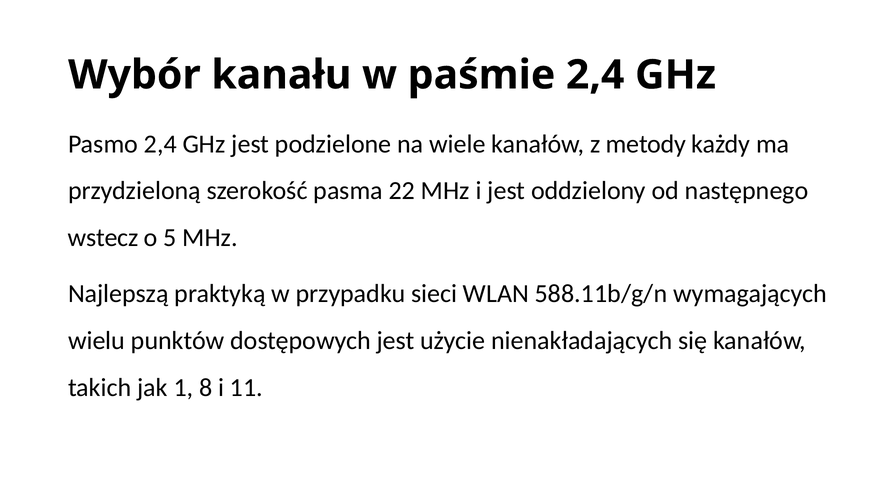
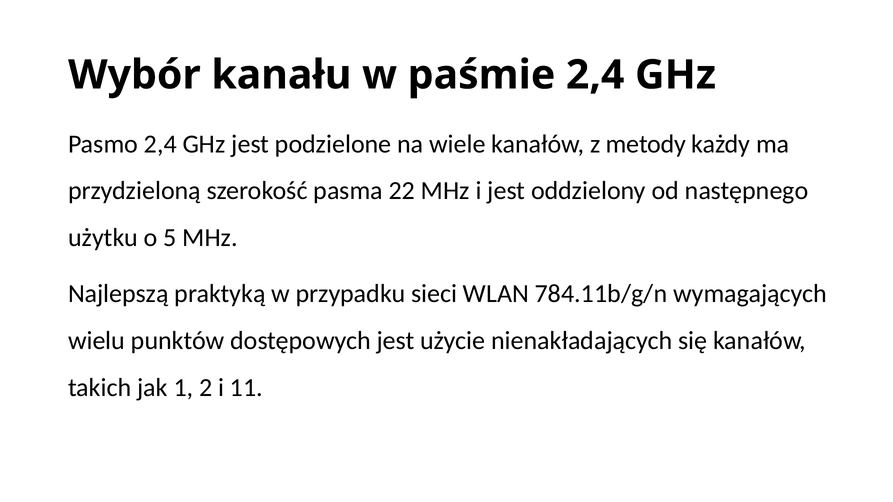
wstecz: wstecz -> użytku (103, 238)
588.11b/g/n: 588.11b/g/n -> 784.11b/g/n (601, 294)
8: 8 -> 2 (206, 388)
